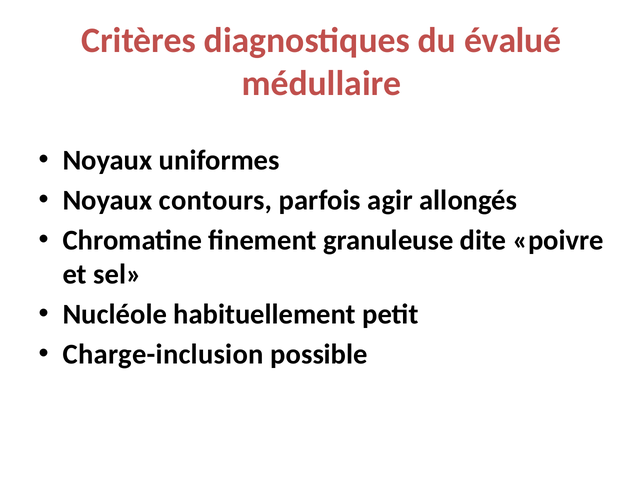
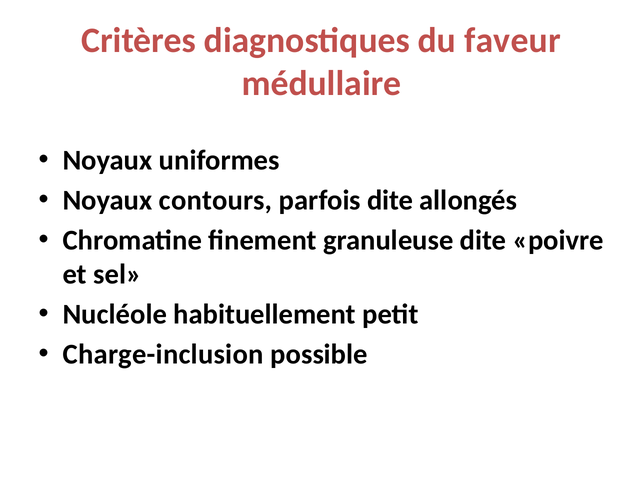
évalué: évalué -> faveur (512, 41)
parfois agir: agir -> dite (390, 200)
